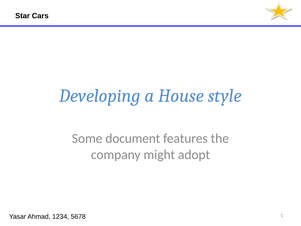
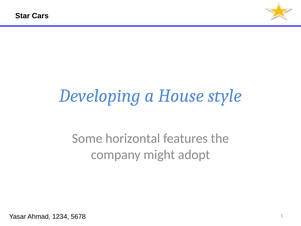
document: document -> horizontal (133, 138)
